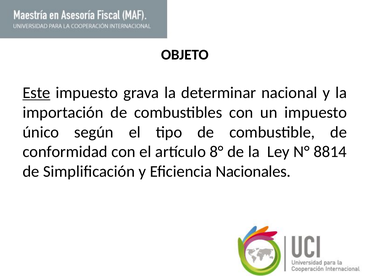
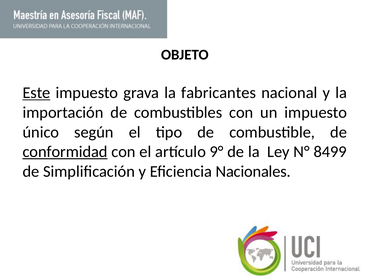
determinar: determinar -> fabricantes (219, 93)
conformidad underline: none -> present (65, 152)
8°: 8° -> 9° (217, 152)
8814: 8814 -> 8499 (330, 152)
